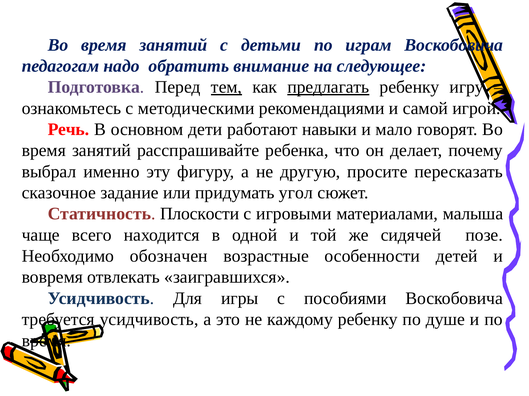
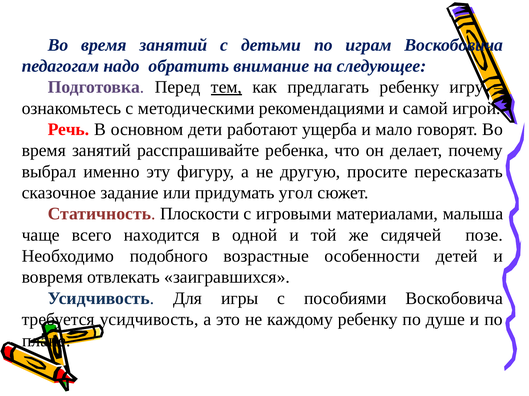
предлагать underline: present -> none (328, 87)
навыки: навыки -> ущерба (330, 130)
обозначен: обозначен -> подобного (169, 257)
время: время -> плане (46, 341)
